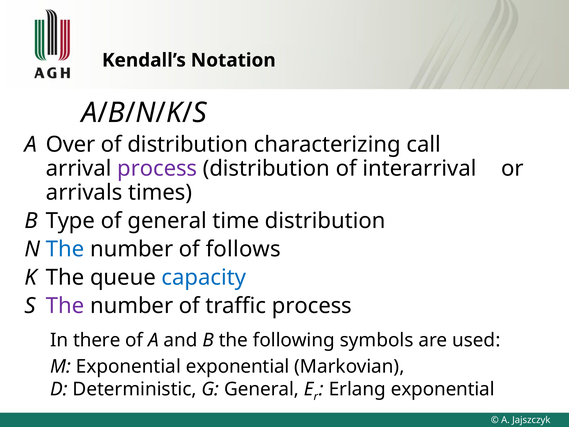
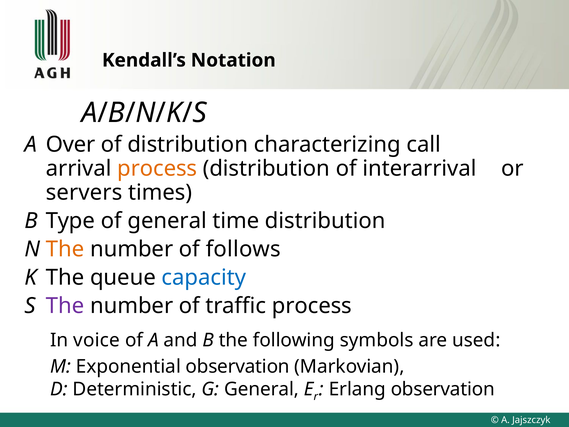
process colour: purple -> orange (157, 168)
arrivals: arrivals -> servers (84, 192)
The colour: blue -> orange (65, 249)
there: there -> voice (97, 340)
Exponential exponential: exponential -> observation (238, 366)
Erlang exponential: exponential -> observation (443, 389)
